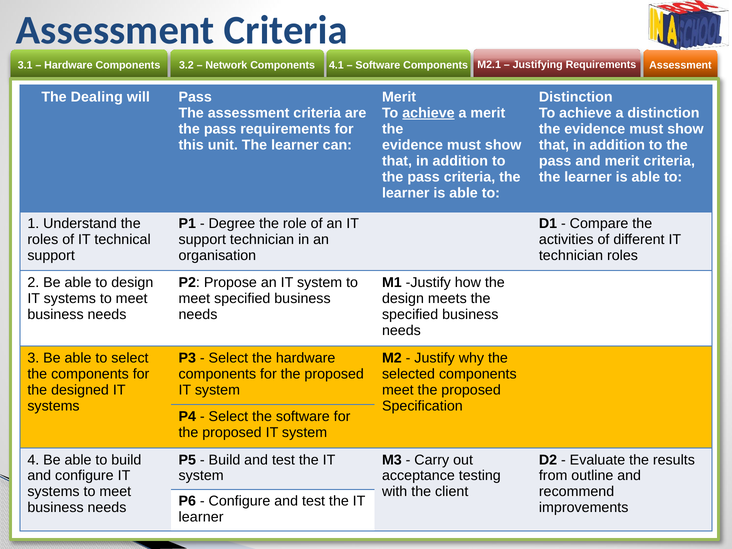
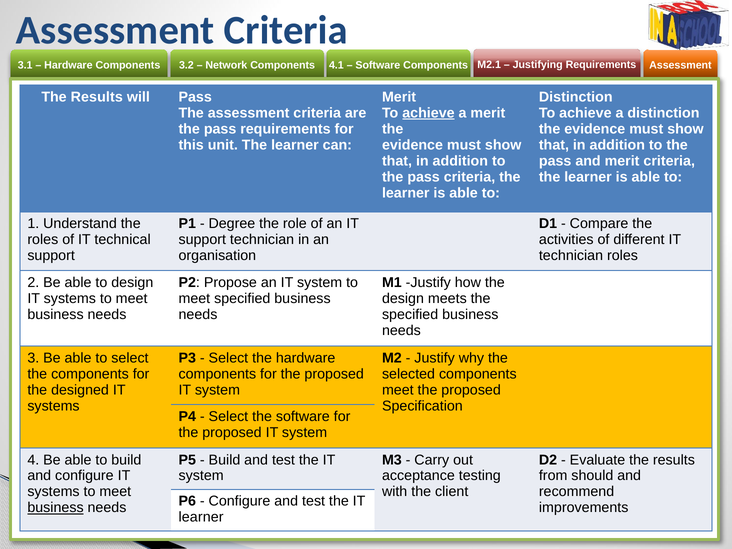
Dealing: Dealing -> Results (97, 97)
outline: outline -> should (592, 476)
business underline: none -> present (56, 508)
